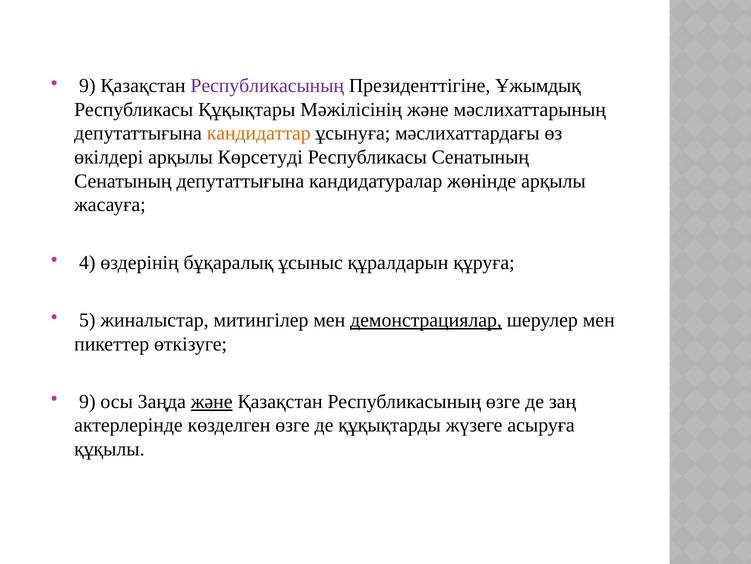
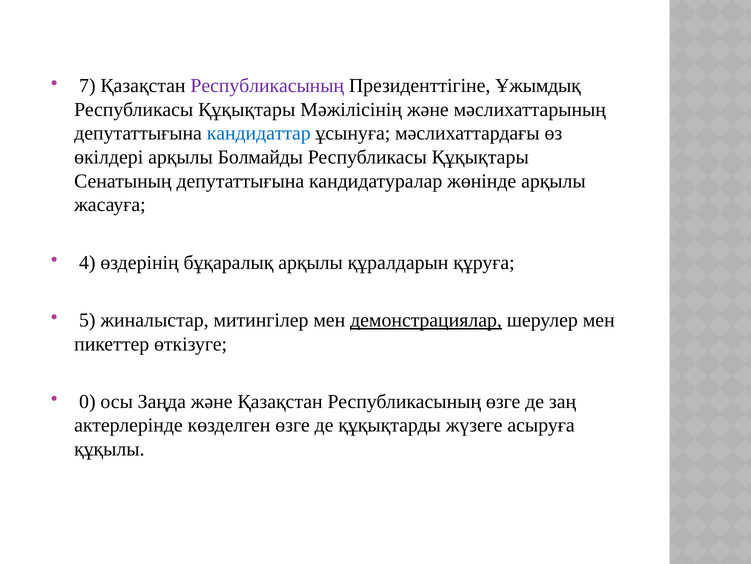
9: 9 -> 7 (87, 86)
кандидаттар colour: orange -> blue (259, 133)
Көрсетудi: Көрсетудi -> Болмайды (260, 157)
Сенатының: Сенатының -> Құқықтары (480, 157)
бұқаралық ұсыныс: ұсыныс -> арқылы (311, 262)
9: 9 -> 0 (87, 401)
және underline: present -> none (212, 401)
